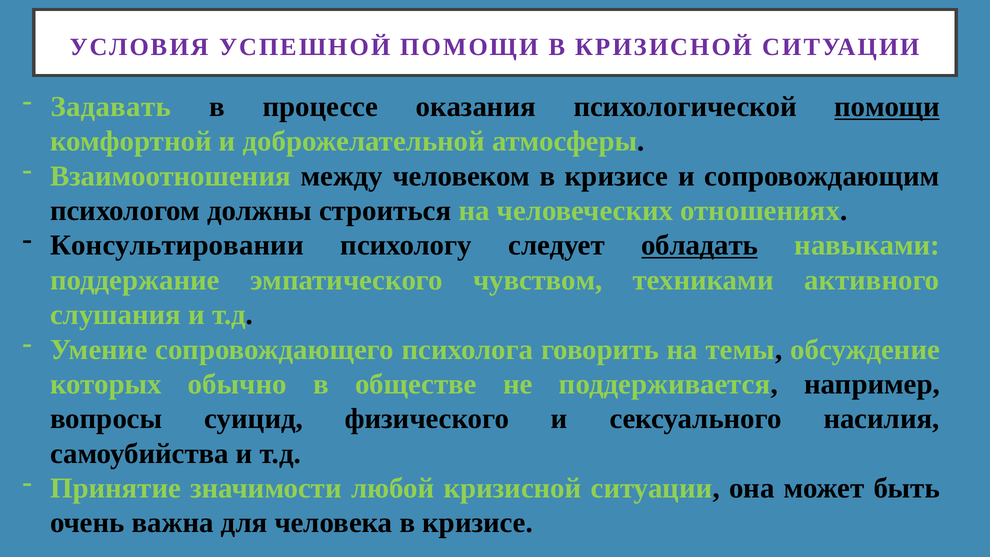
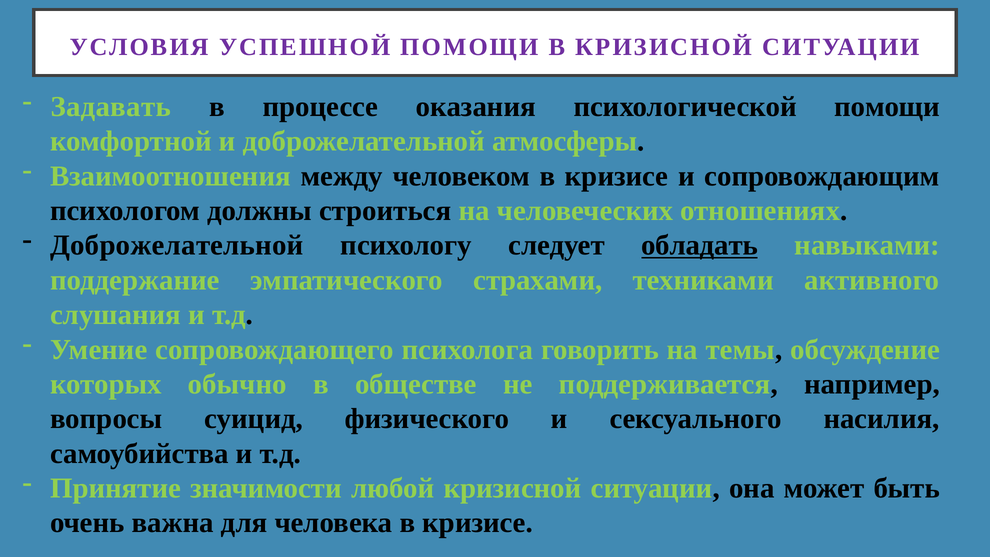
помощи underline: present -> none (887, 107)
Консультировании: Консультировании -> Доброжелательной (177, 245)
чувством: чувством -> страхами (538, 280)
